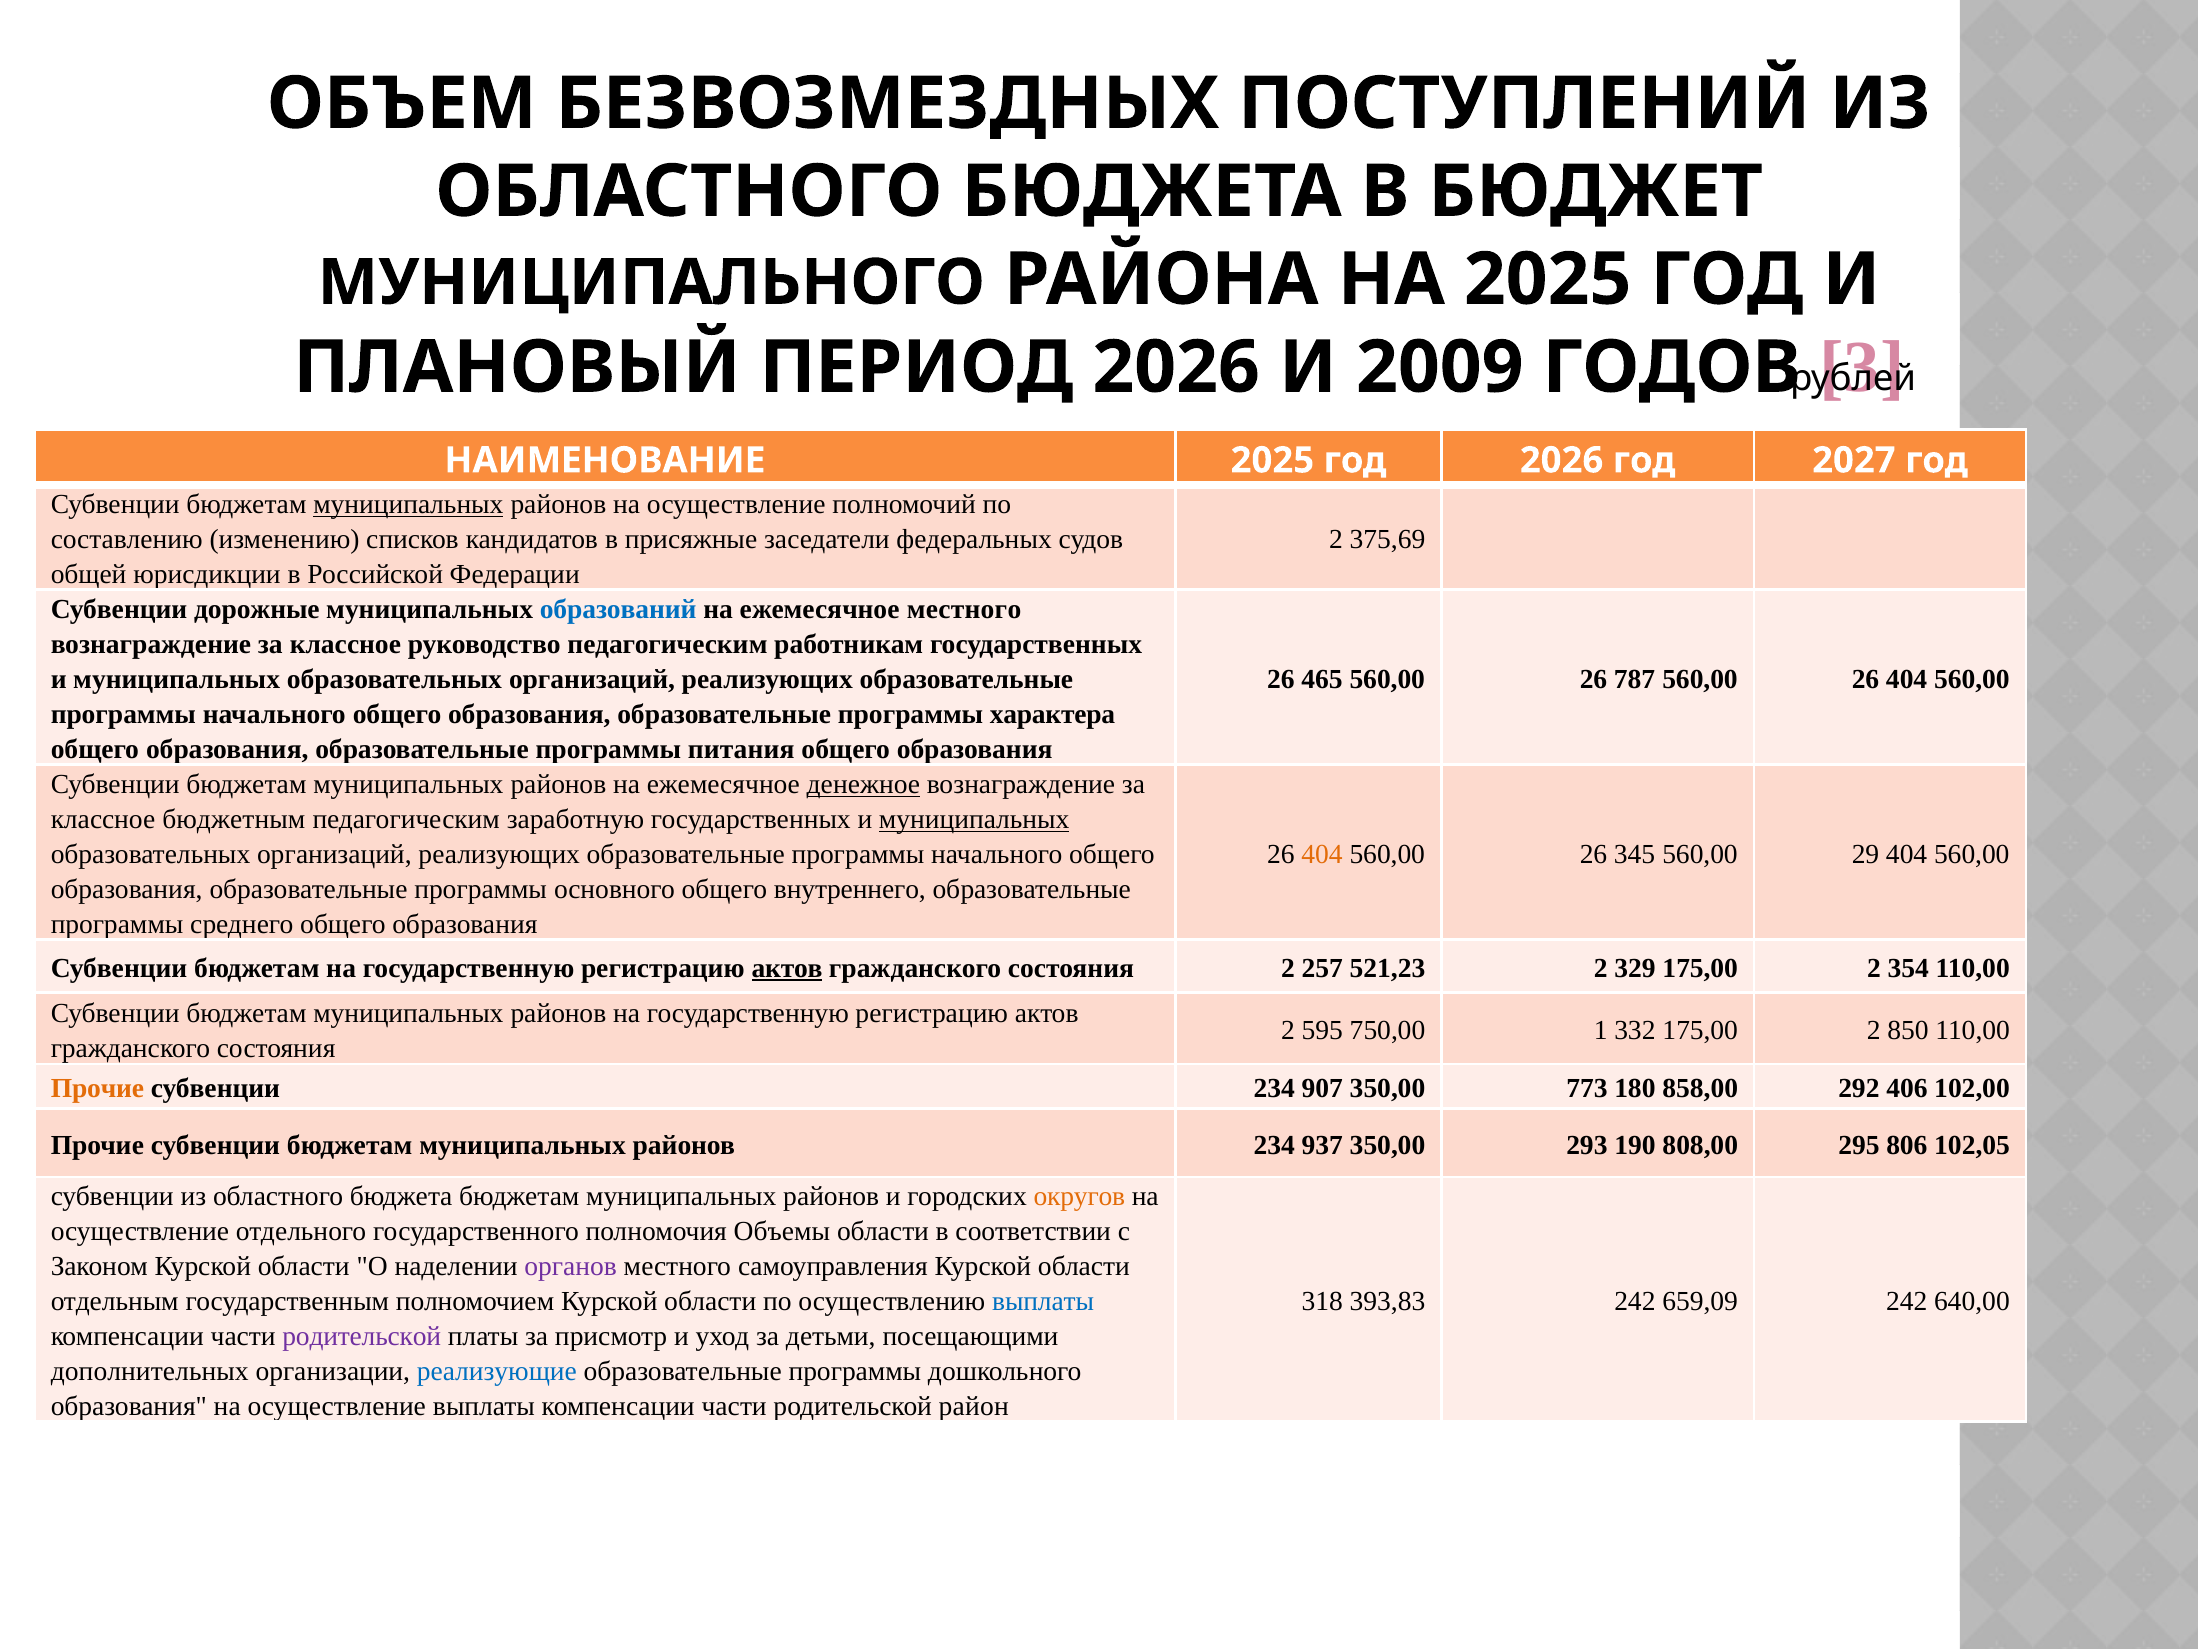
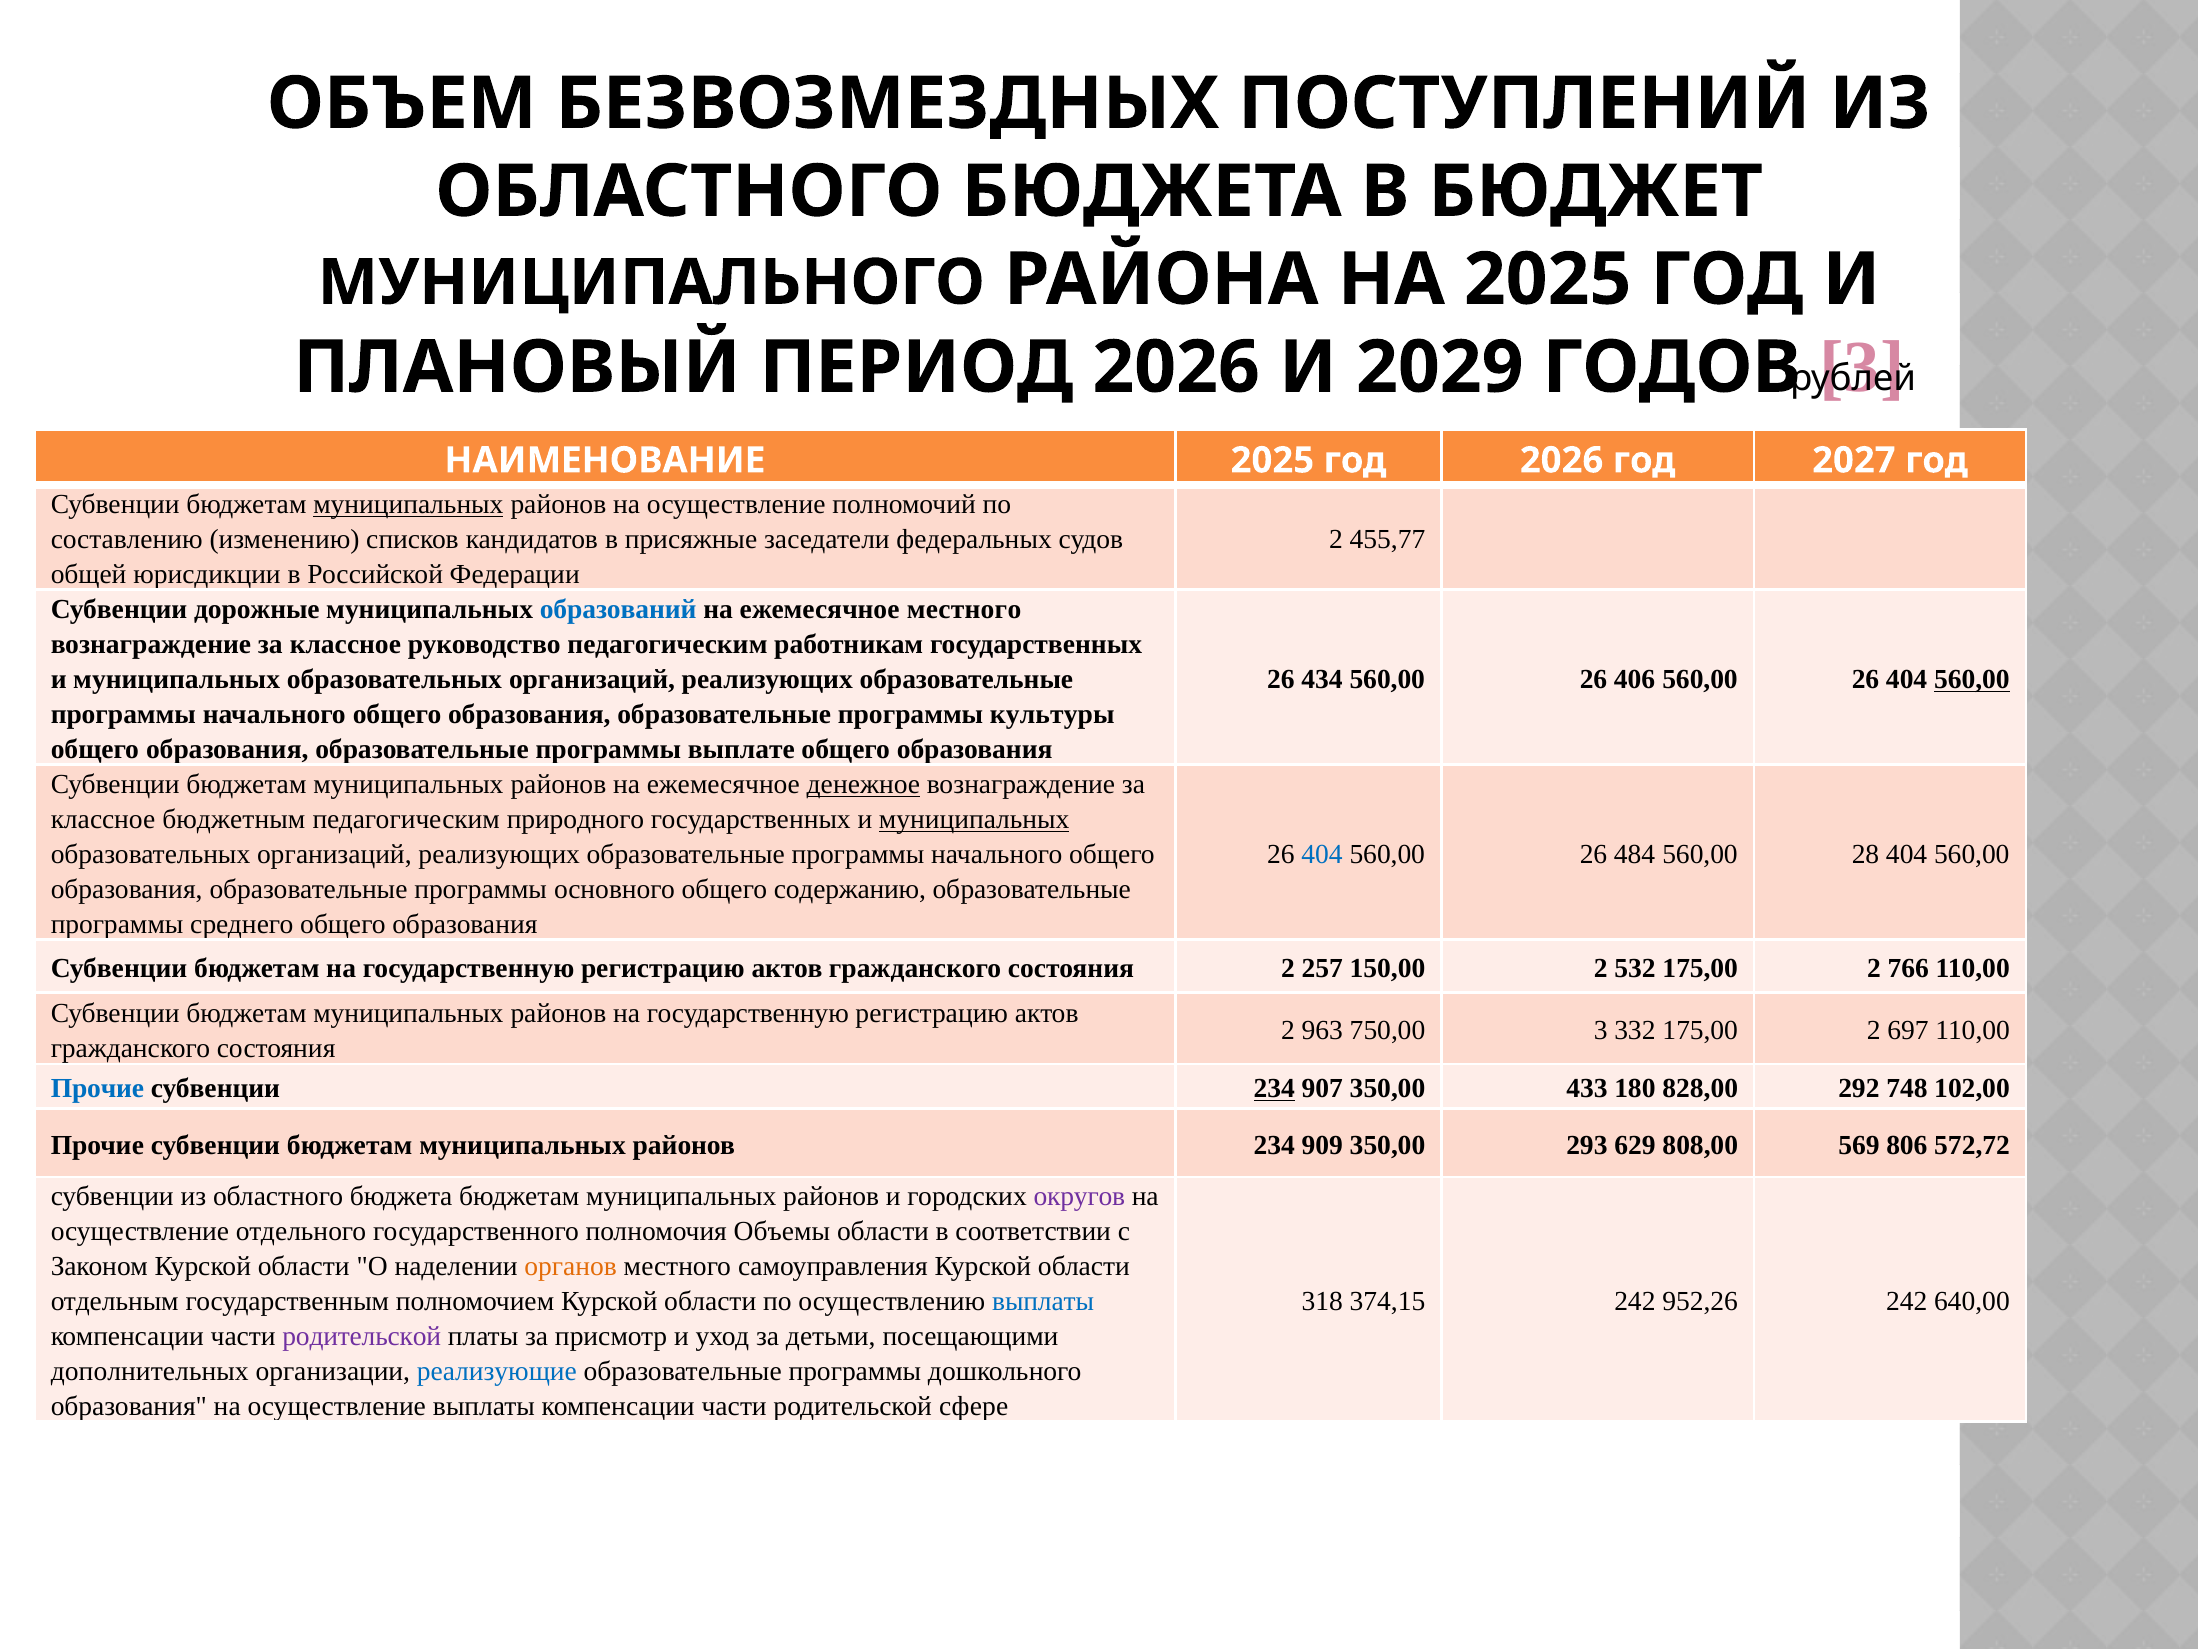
2009: 2009 -> 2029 (1440, 367)
375,69: 375,69 -> 455,77 (1388, 539)
465: 465 -> 434 (1322, 679)
787: 787 -> 406 (1635, 679)
560,00 underline: none -> present (1972, 679)
характера: характера -> культуры (1052, 714)
питания: питания -> выплате (741, 749)
заработную: заработную -> природного (576, 819)
404 colour: orange -> blue (1322, 854)
345: 345 -> 484 (1635, 854)
29: 29 -> 28 (1865, 854)
внутреннего: внутреннего -> содержанию (850, 889)
актов underline: present -> none (787, 968)
521,23: 521,23 -> 150,00 (1387, 968)
329: 329 -> 532 (1635, 968)
354: 354 -> 766 (1908, 968)
595: 595 -> 963 (1322, 1030)
750,00 1: 1 -> 3 (1601, 1030)
850: 850 -> 697 (1908, 1030)
Прочие colour: orange -> blue (97, 1088)
234 underline: none -> present (1274, 1088)
773: 773 -> 433 (1587, 1088)
858,00: 858,00 -> 828,00 (1700, 1088)
406: 406 -> 748 (1907, 1088)
937: 937 -> 909 (1322, 1145)
190: 190 -> 629 (1635, 1145)
295: 295 -> 569 (1859, 1145)
102,05: 102,05 -> 572,72 (1972, 1145)
округов colour: orange -> purple (1079, 1197)
органов colour: purple -> orange (571, 1266)
393,83: 393,83 -> 374,15 (1387, 1301)
659,09: 659,09 -> 952,26 (1700, 1301)
район: район -> сфере (974, 1406)
